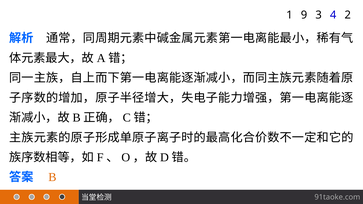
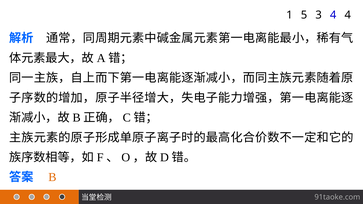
9: 9 -> 5 (304, 15)
4 2: 2 -> 4 (348, 15)
